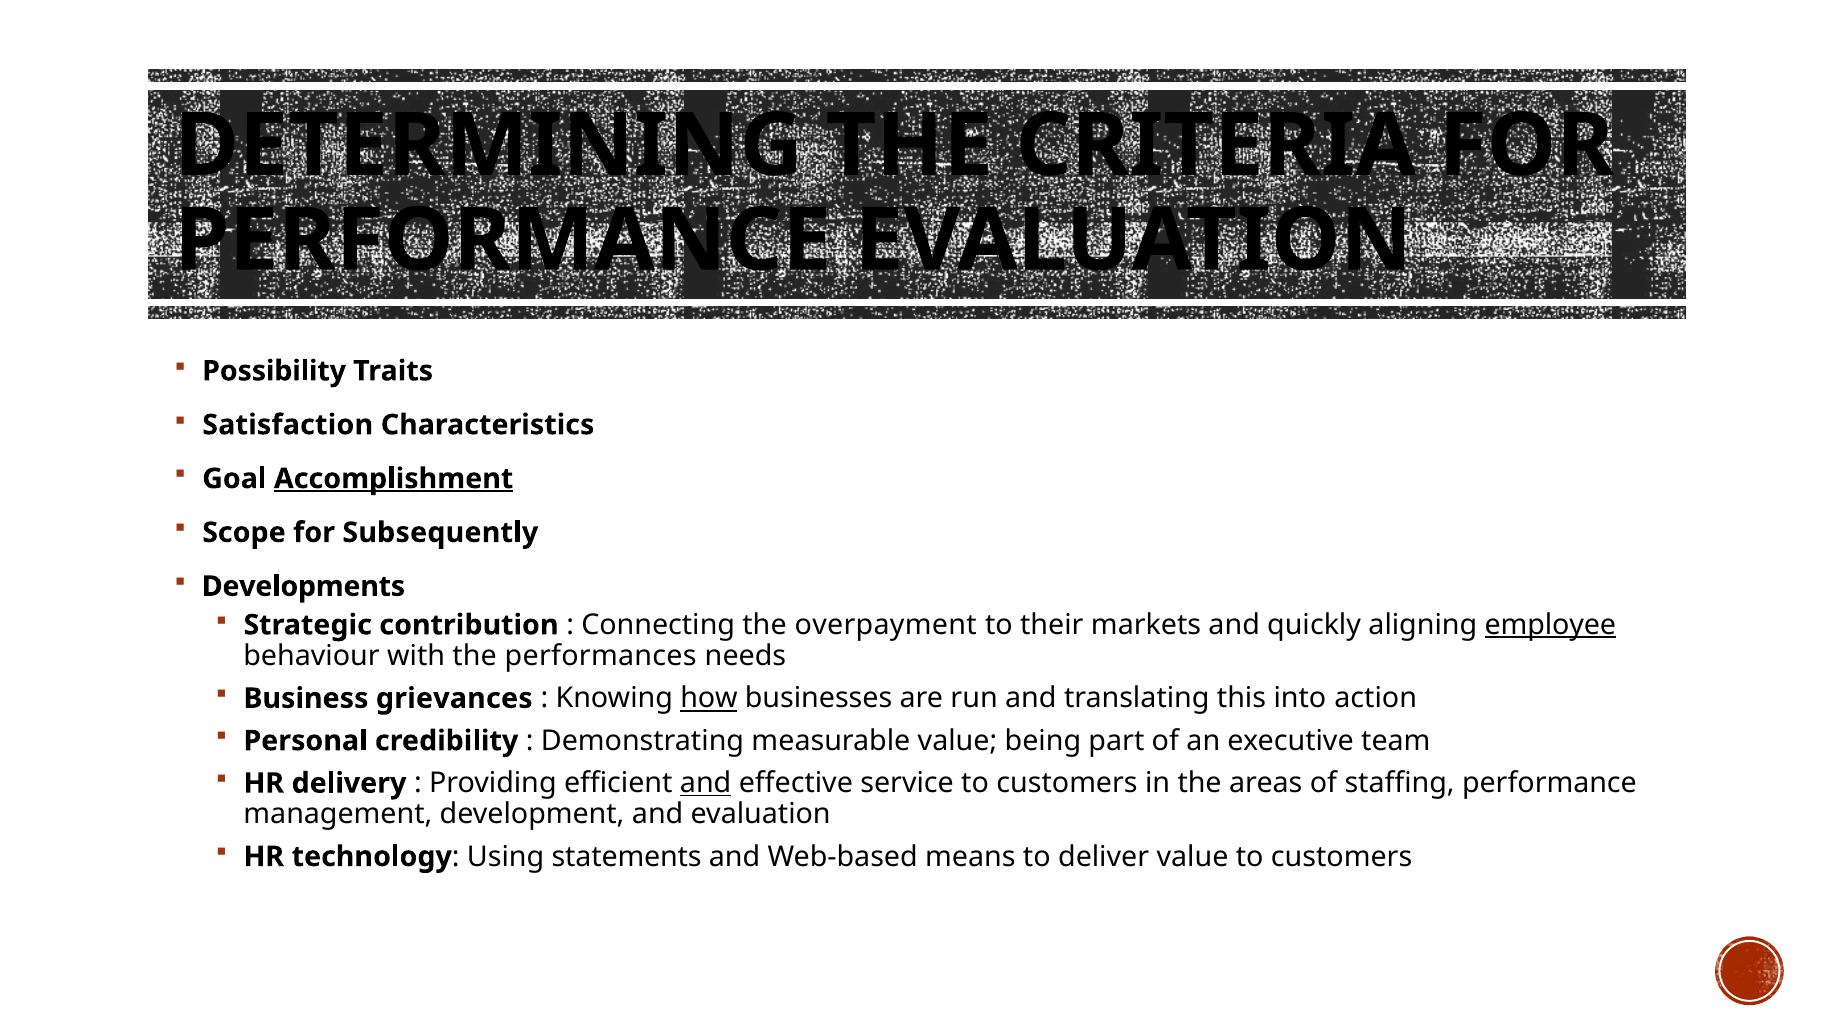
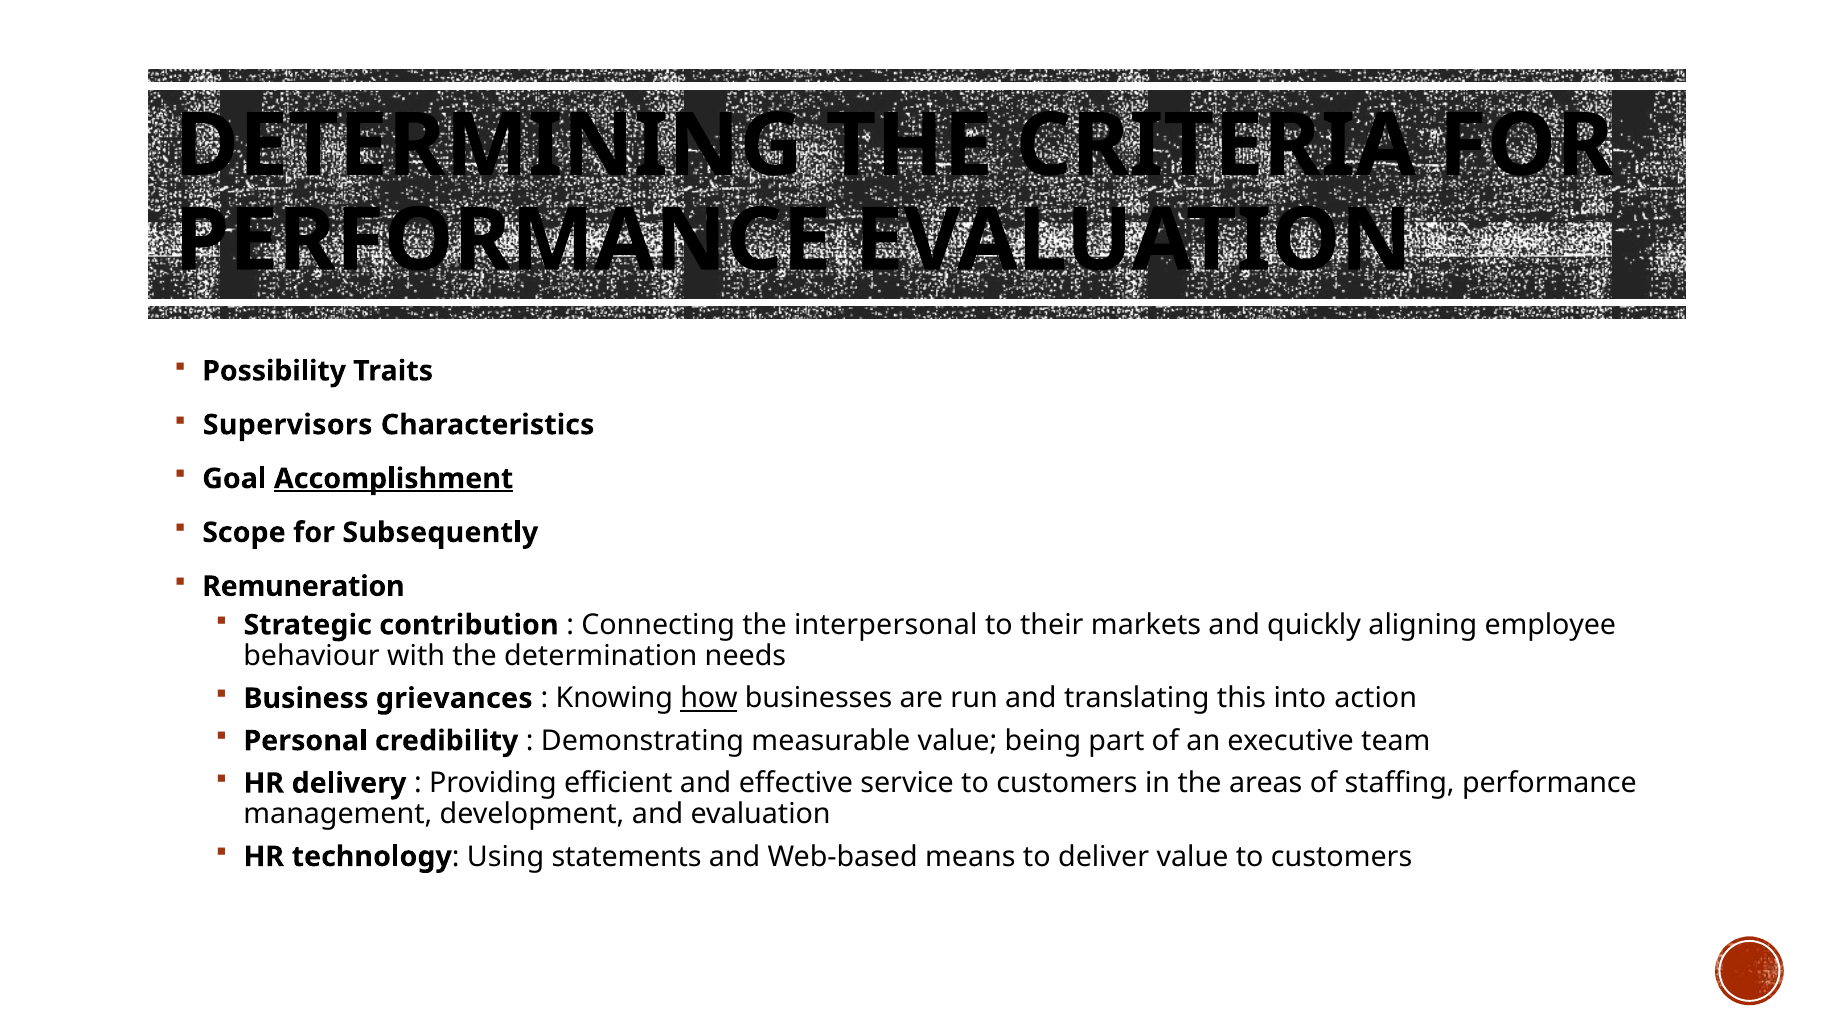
Satisfaction: Satisfaction -> Supervisors (288, 425)
Developments: Developments -> Remuneration (303, 587)
overpayment: overpayment -> interpersonal (886, 625)
employee underline: present -> none (1550, 625)
performances: performances -> determination (601, 656)
and underline: present -> none (706, 784)
